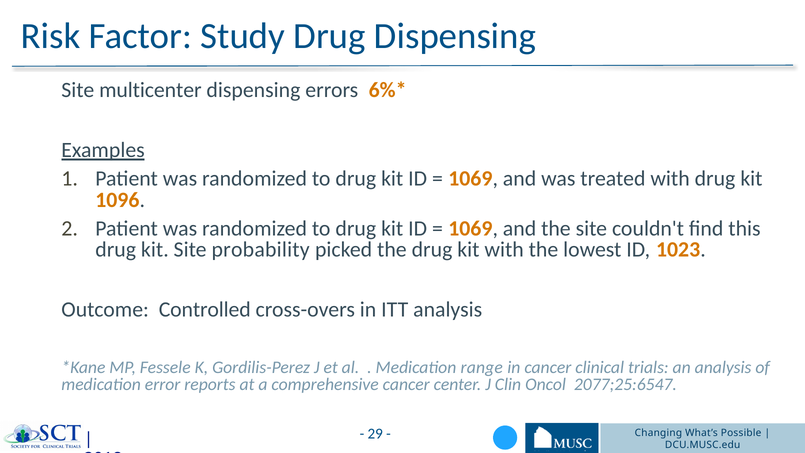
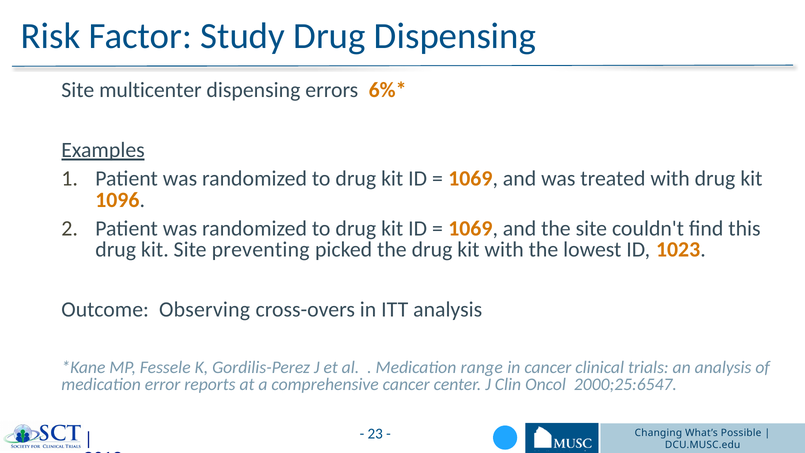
probability: probability -> preventing (261, 250)
Controlled: Controlled -> Observing (205, 309)
2077;25:6547: 2077;25:6547 -> 2000;25:6547 (625, 384)
29: 29 -> 23 (375, 434)
